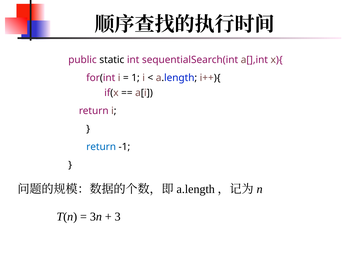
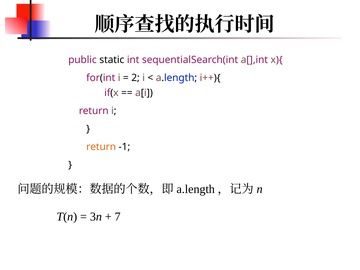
1: 1 -> 2 (136, 78)
return colour: blue -> orange (101, 147)
3: 3 -> 7 (118, 217)
